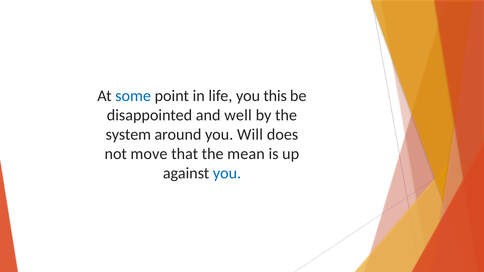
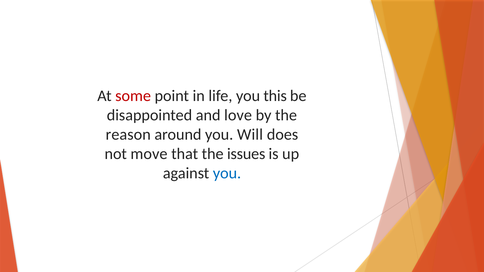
some colour: blue -> red (133, 96)
well: well -> love (238, 115)
system: system -> reason (128, 135)
mean: mean -> issues (246, 154)
